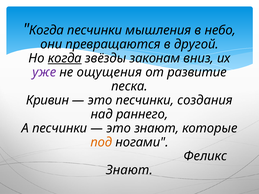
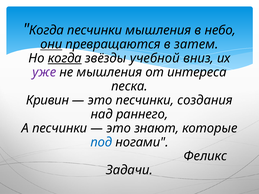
они underline: none -> present (51, 44)
другой: другой -> затем (196, 44)
законам: законам -> учебной (155, 58)
не ощущения: ощущения -> мышления (109, 72)
развитие: развитие -> интереса (197, 72)
под colour: orange -> blue (101, 142)
Знают: Знают -> Задачи (129, 170)
